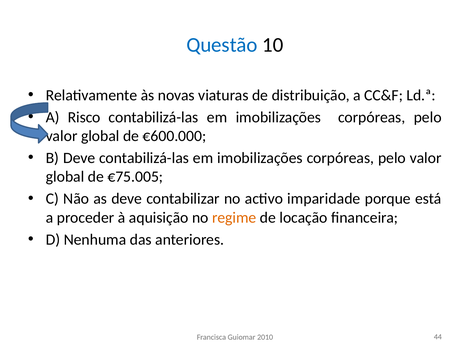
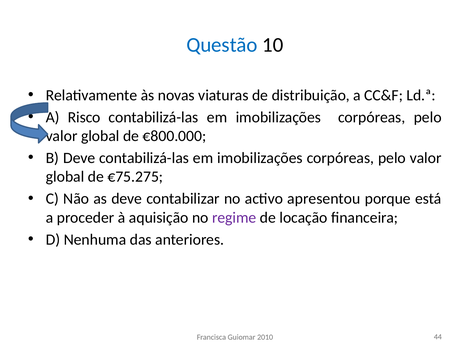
€600.000: €600.000 -> €800.000 (174, 136)
€75.005: €75.005 -> €75.275 (135, 177)
imparidade: imparidade -> apresentou (324, 198)
regime colour: orange -> purple (234, 217)
